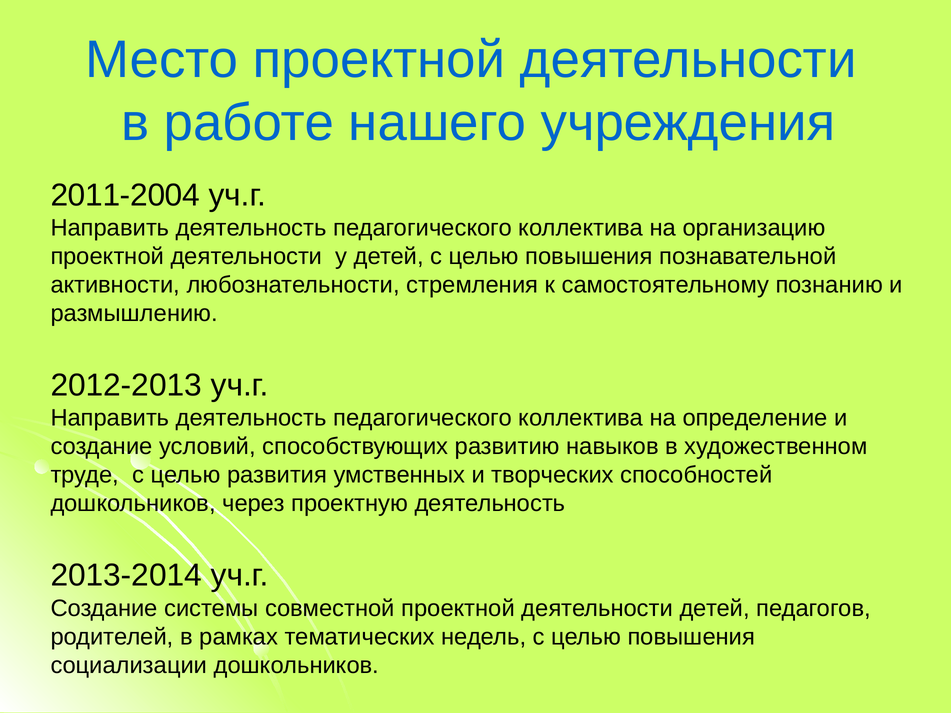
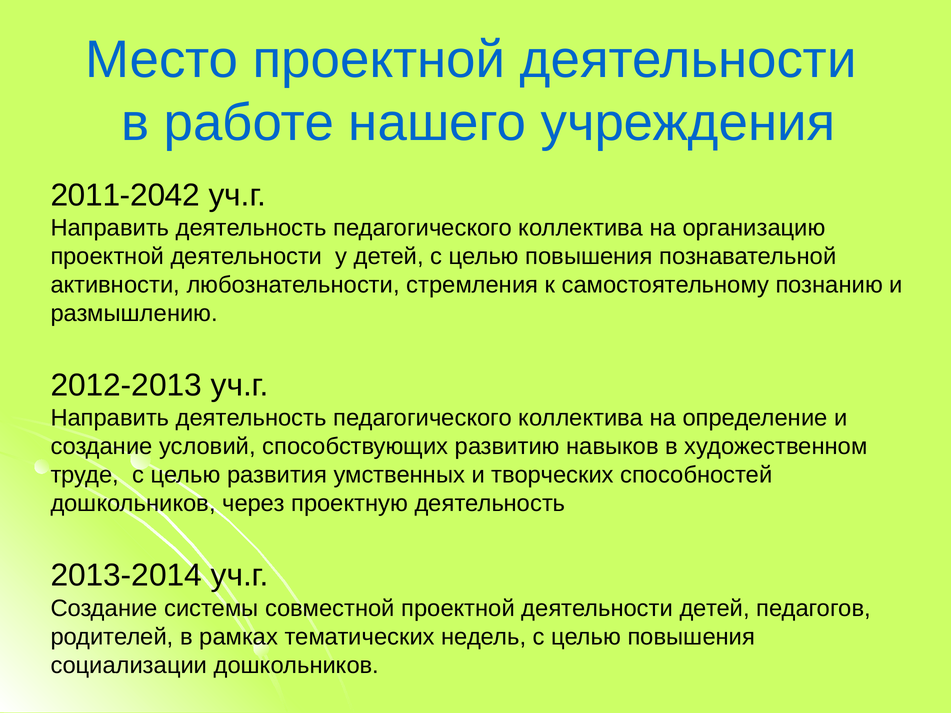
2011-2004: 2011-2004 -> 2011-2042 (125, 195)
